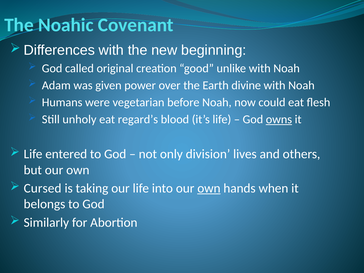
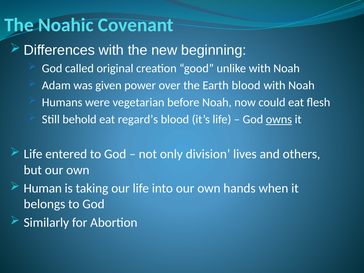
Earth divine: divine -> blood (246, 85)
unholy: unholy -> behold (80, 119)
Cursed: Cursed -> Human (43, 188)
own underline: present -> none (209, 188)
